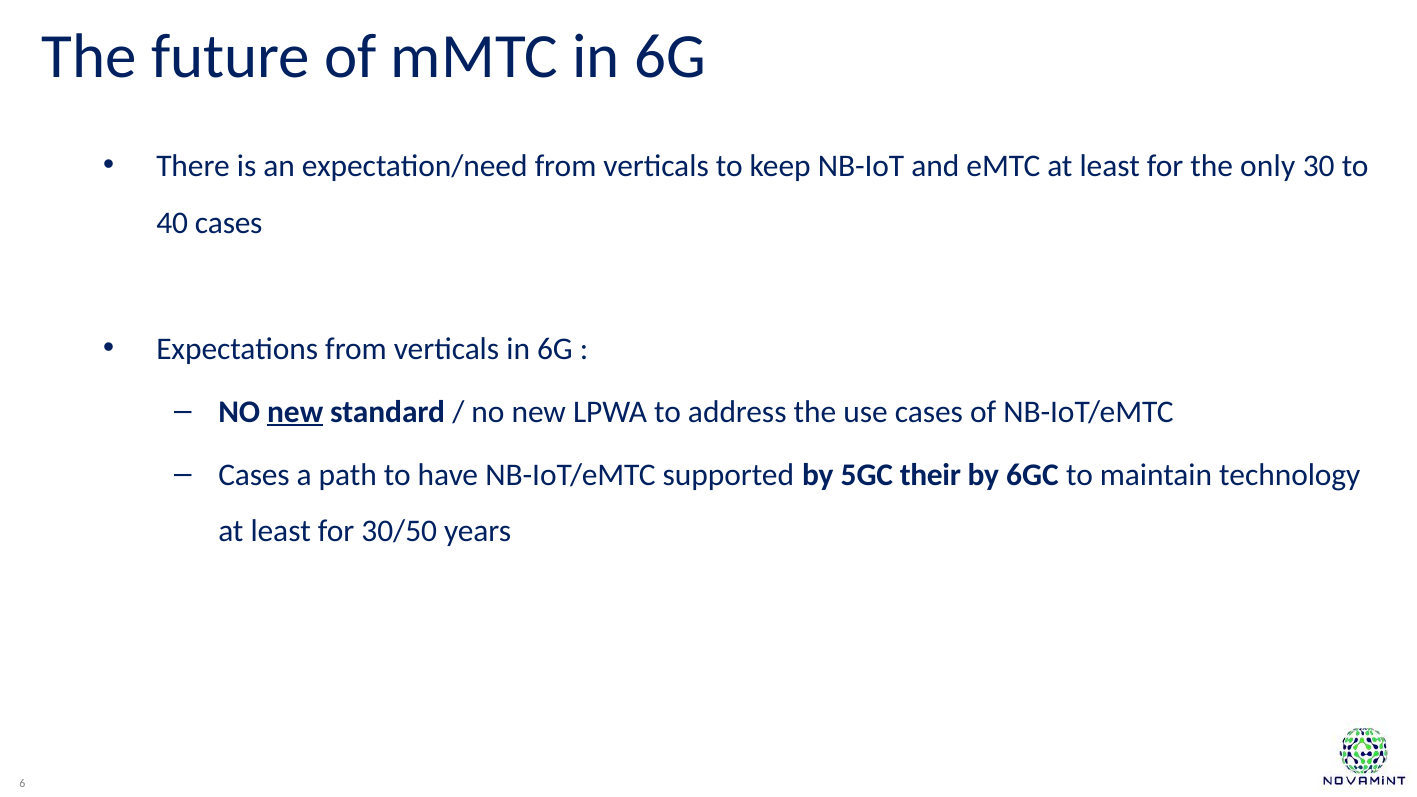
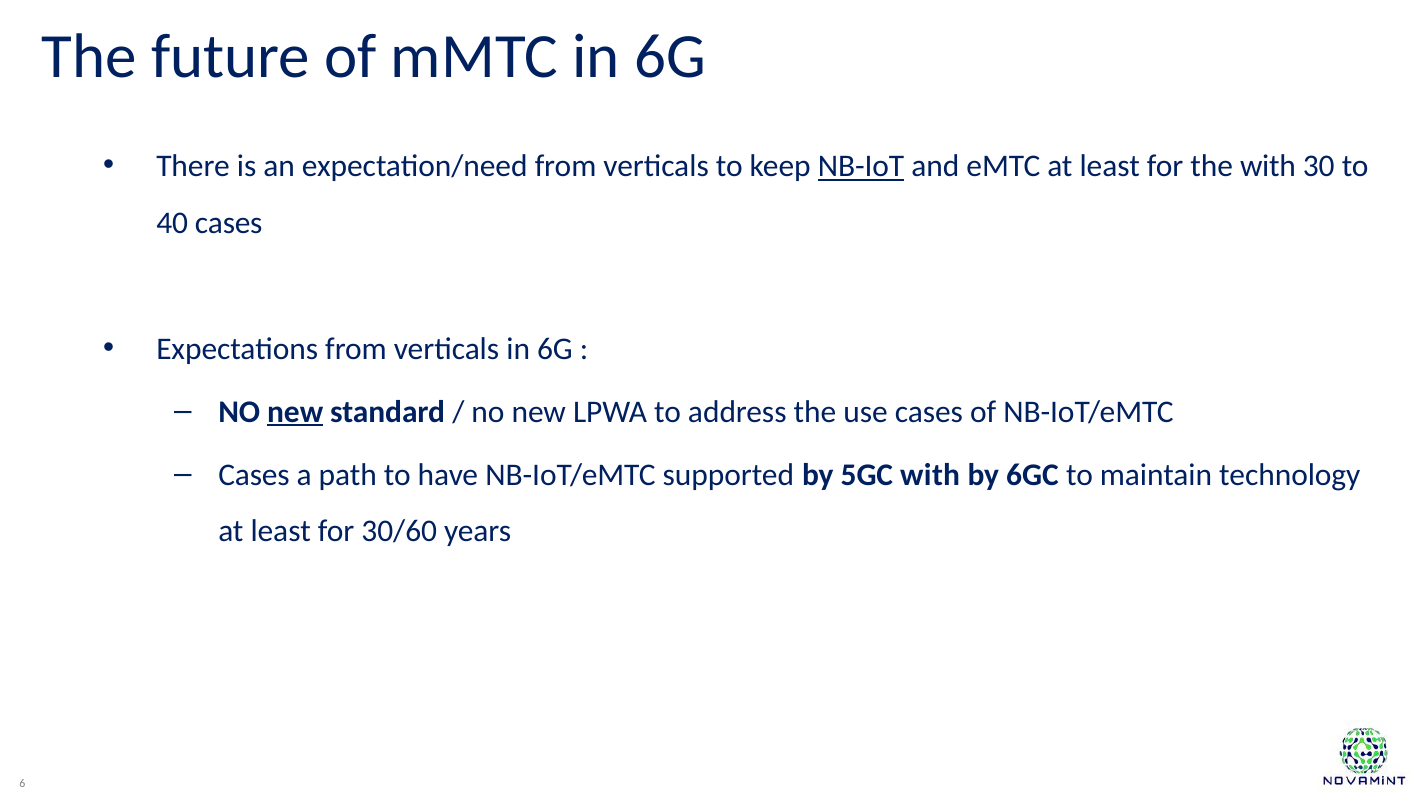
NB-IoT underline: none -> present (861, 166)
the only: only -> with (1268, 166)
5GC their: their -> with (930, 475)
30/50: 30/50 -> 30/60 (399, 531)
